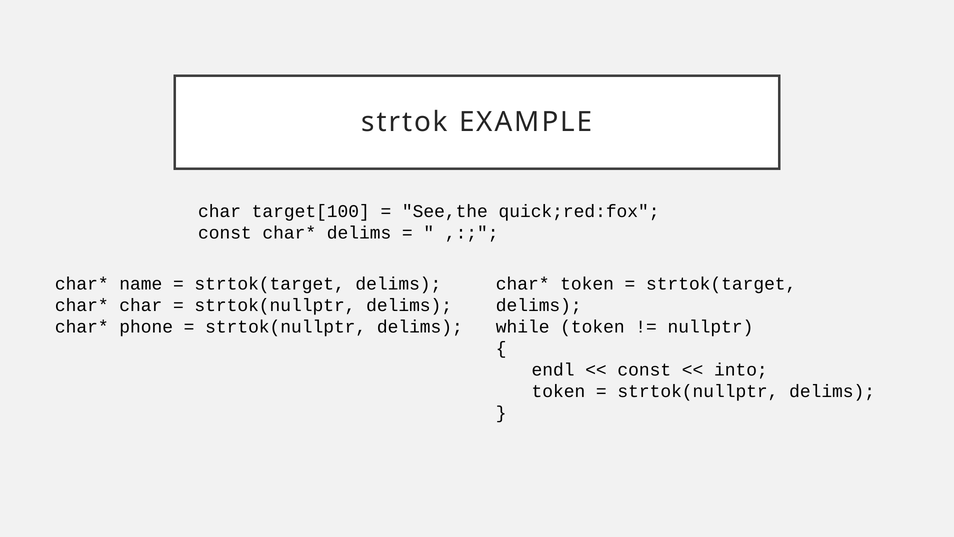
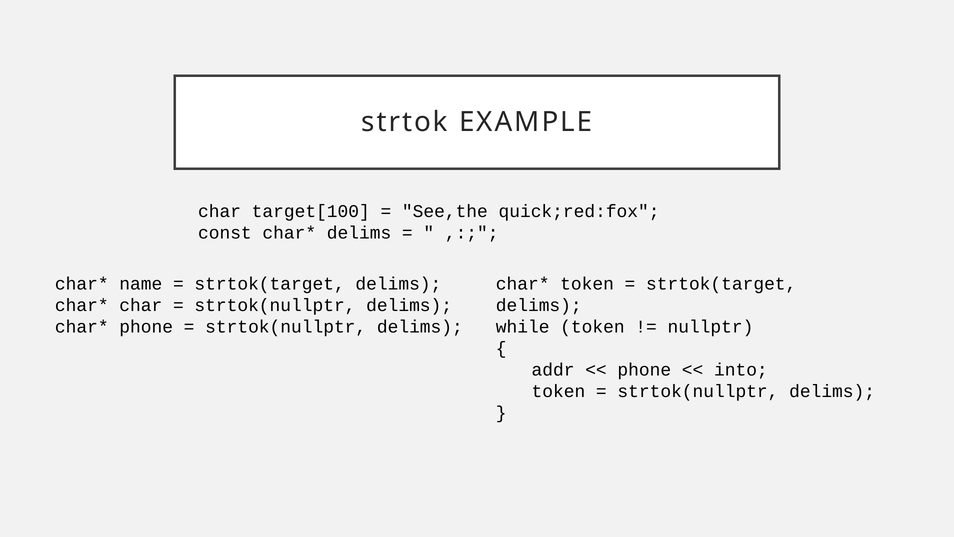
endl: endl -> addr (553, 370)
const: const -> phone (644, 370)
